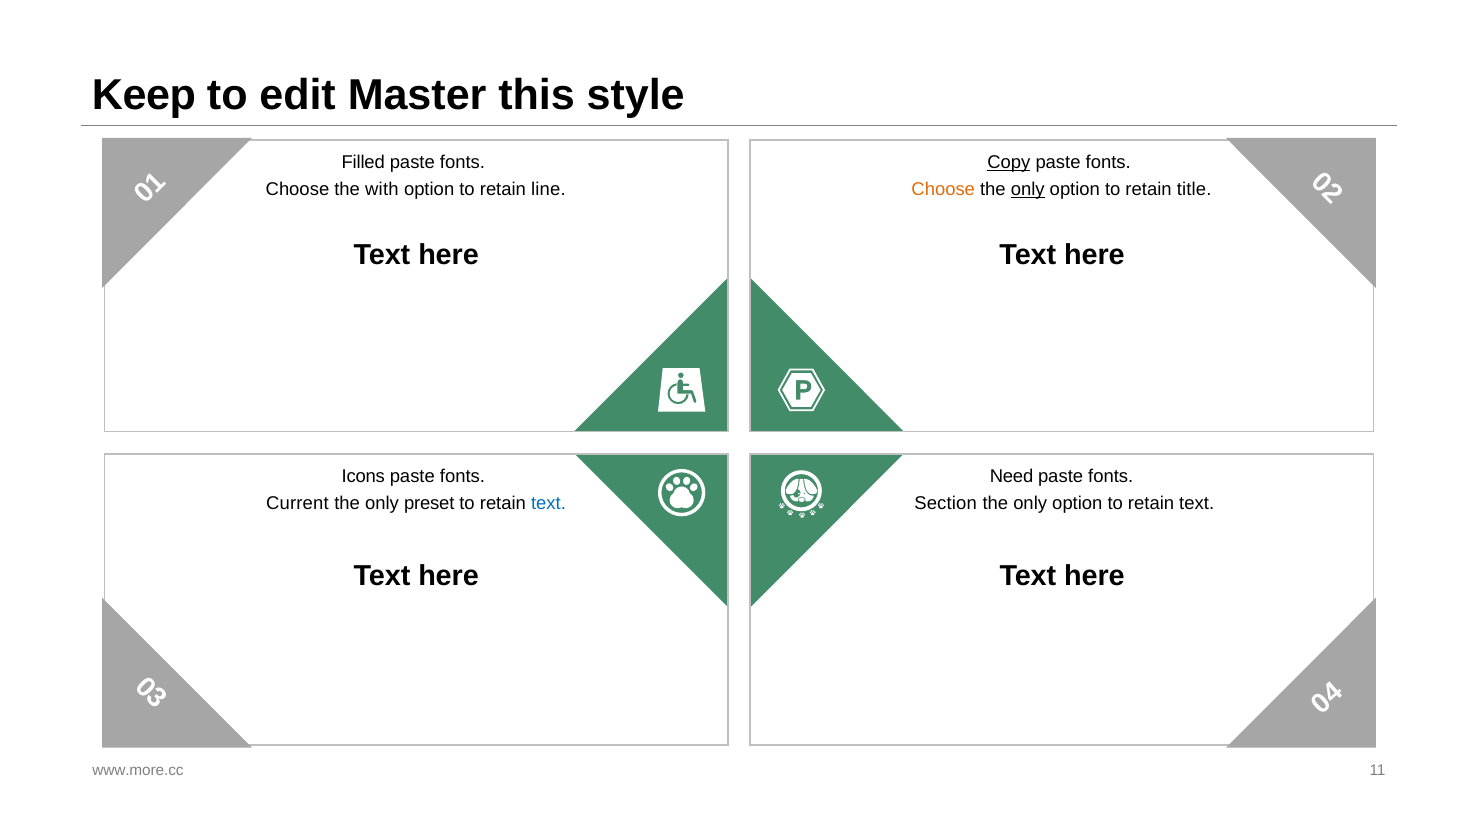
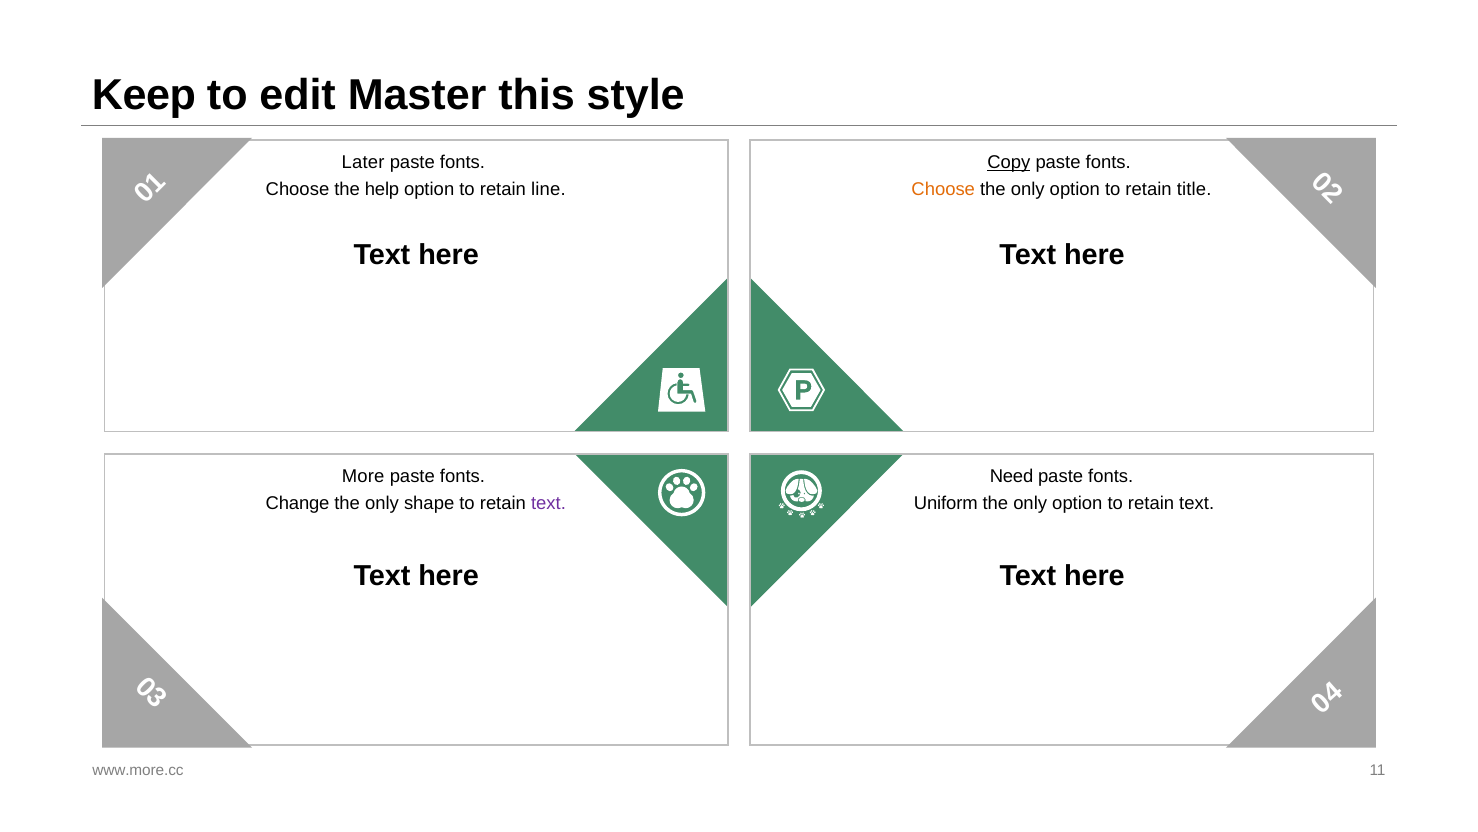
Filled: Filled -> Later (363, 162)
with: with -> help (382, 189)
only underline: present -> none (1028, 189)
Icons: Icons -> More (363, 476)
Current: Current -> Change (298, 503)
preset: preset -> shape (429, 503)
text colour: blue -> purple (549, 503)
Section: Section -> Uniform (946, 503)
